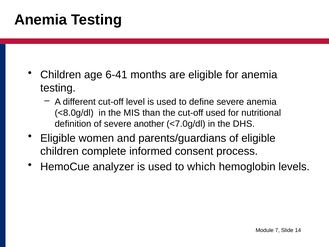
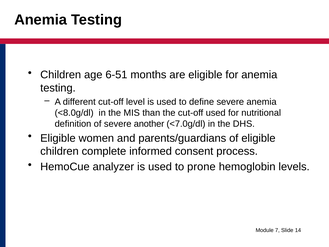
6-41: 6-41 -> 6-51 (116, 75)
which: which -> prone (201, 167)
